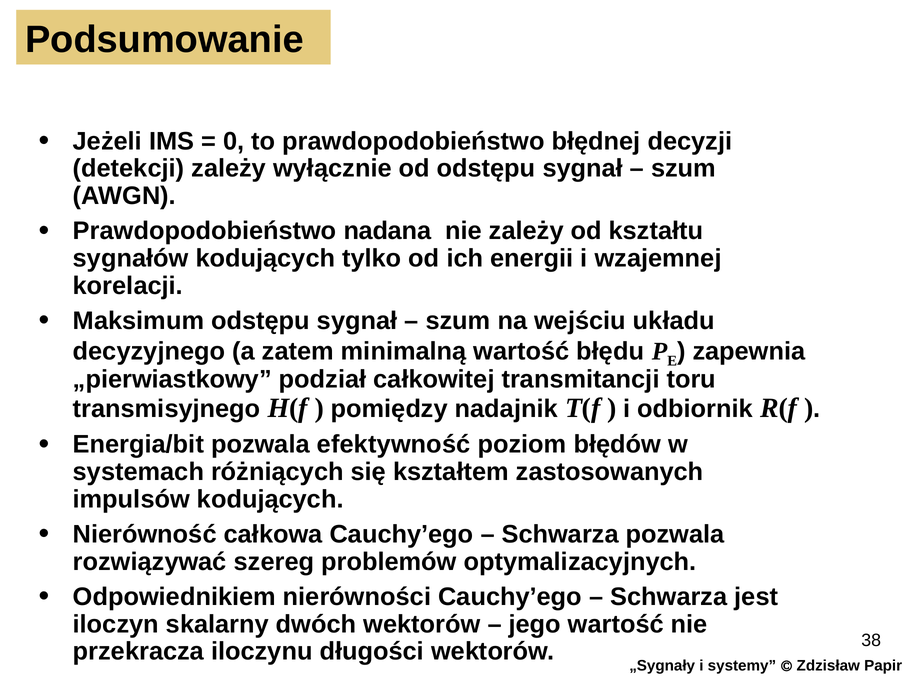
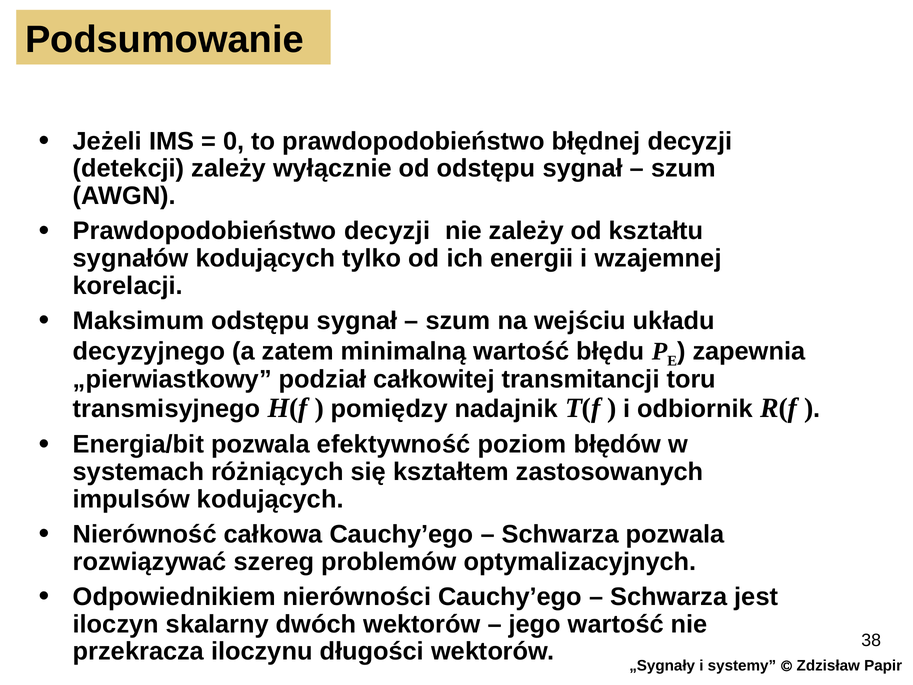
Prawdopodobieństwo nadana: nadana -> decyzji (387, 231)
